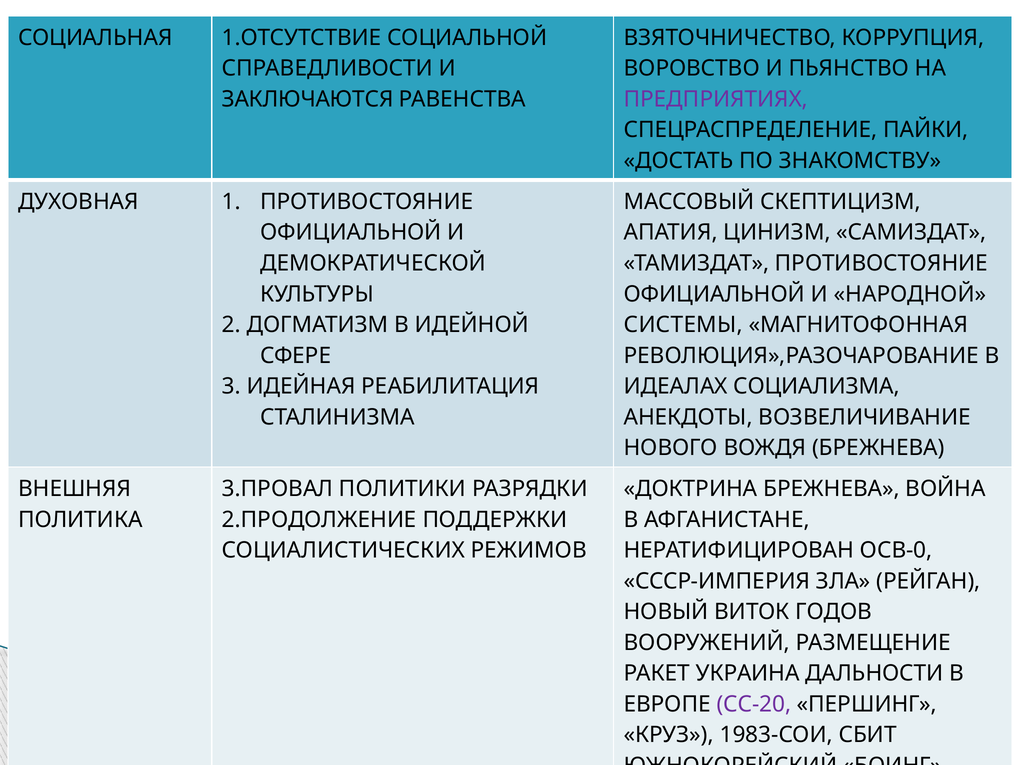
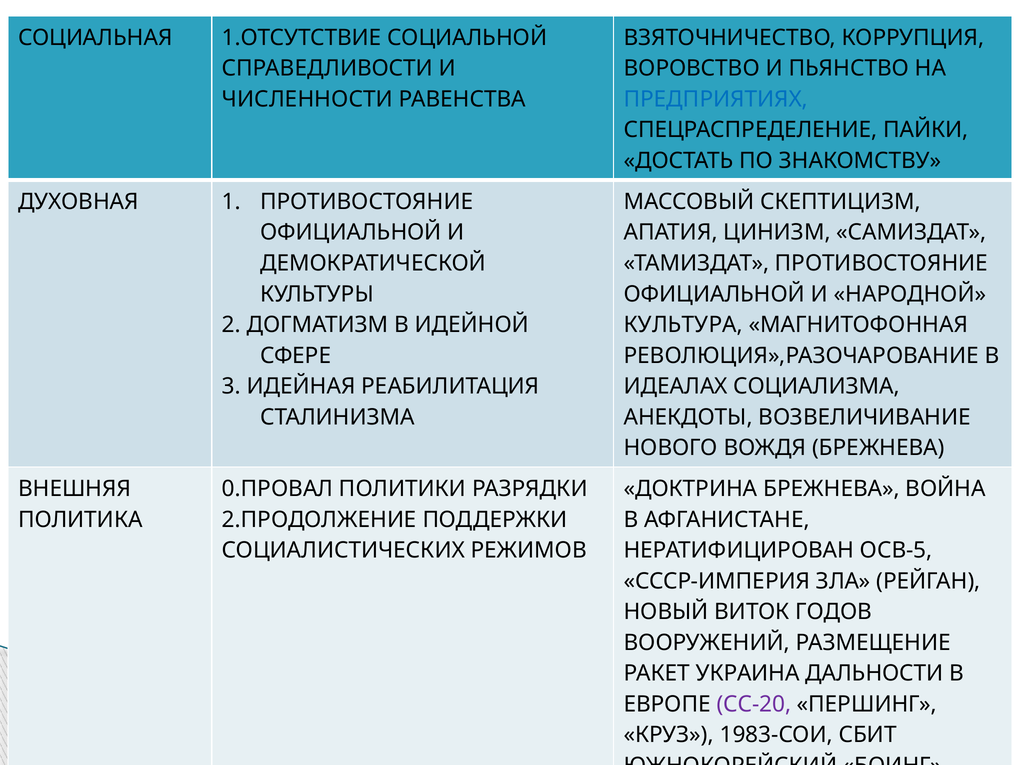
ЗАКЛЮЧАЮТСЯ: ЗАКЛЮЧАЮТСЯ -> ЧИСЛЕННОСТИ (307, 99)
ПРЕДПРИЯТИЯХ colour: purple -> blue (716, 99)
СИСТЕМЫ: СИСТЕМЫ -> КУЛЬТУРА (683, 325)
3.ПРОВАЛ: 3.ПРОВАЛ -> 0.ПРОВАЛ (278, 489)
ОСВ-0: ОСВ-0 -> ОСВ-5 (896, 550)
